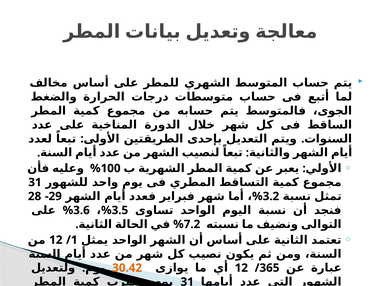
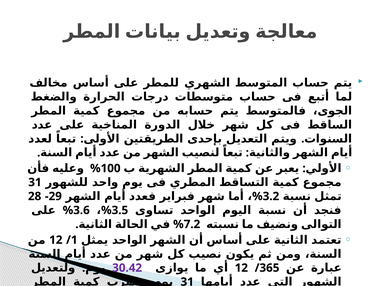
30.42 colour: orange -> purple (127, 268)
